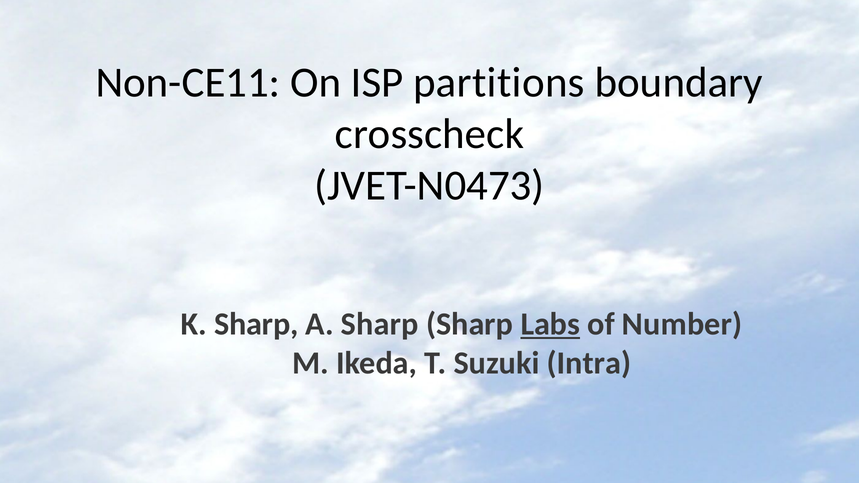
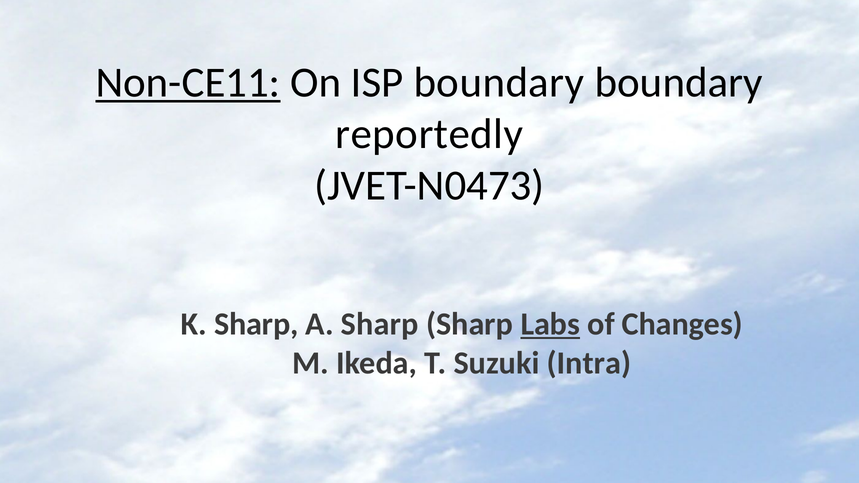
Non-CE11 underline: none -> present (188, 83)
ISP partitions: partitions -> boundary (499, 83)
crosscheck: crosscheck -> reportedly (429, 134)
Number: Number -> Changes (682, 324)
